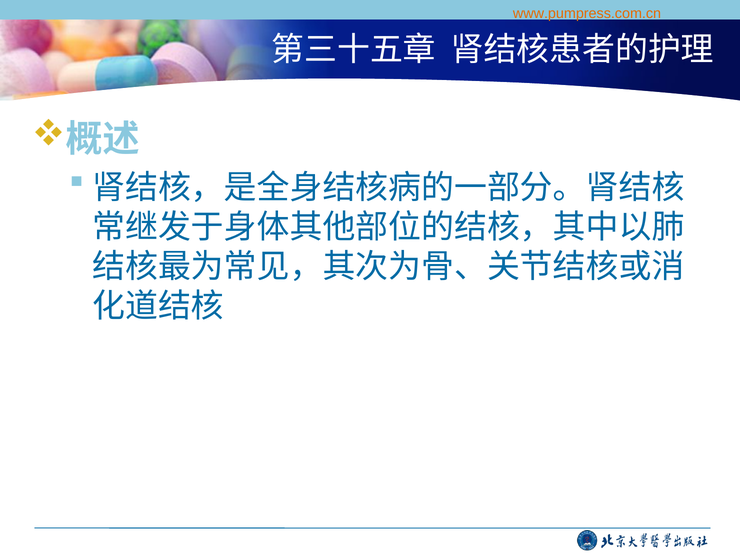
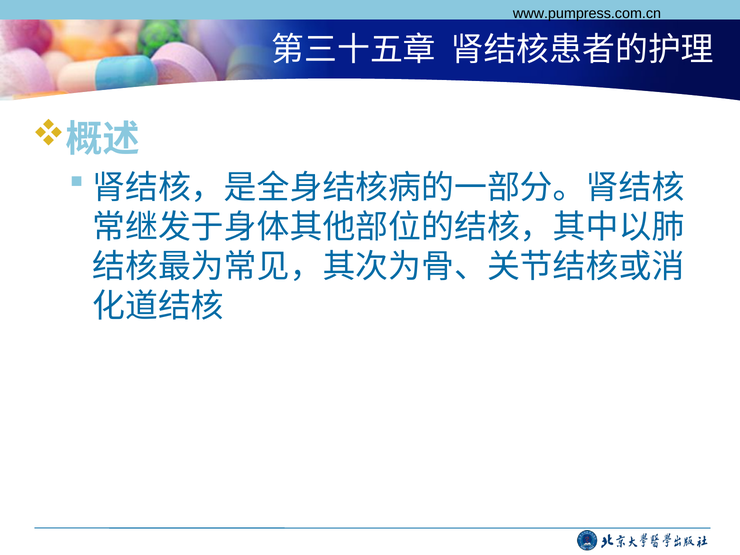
www.pumpress.com.cn colour: orange -> black (587, 13)
